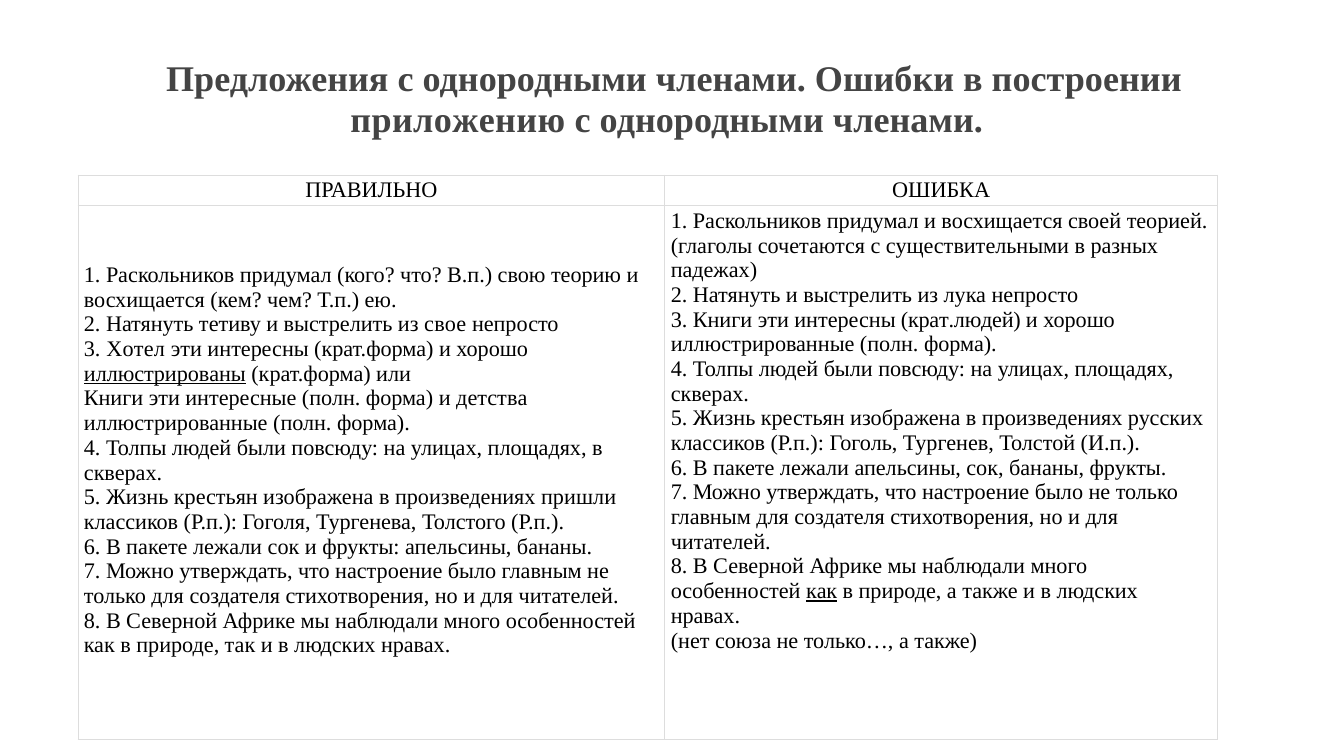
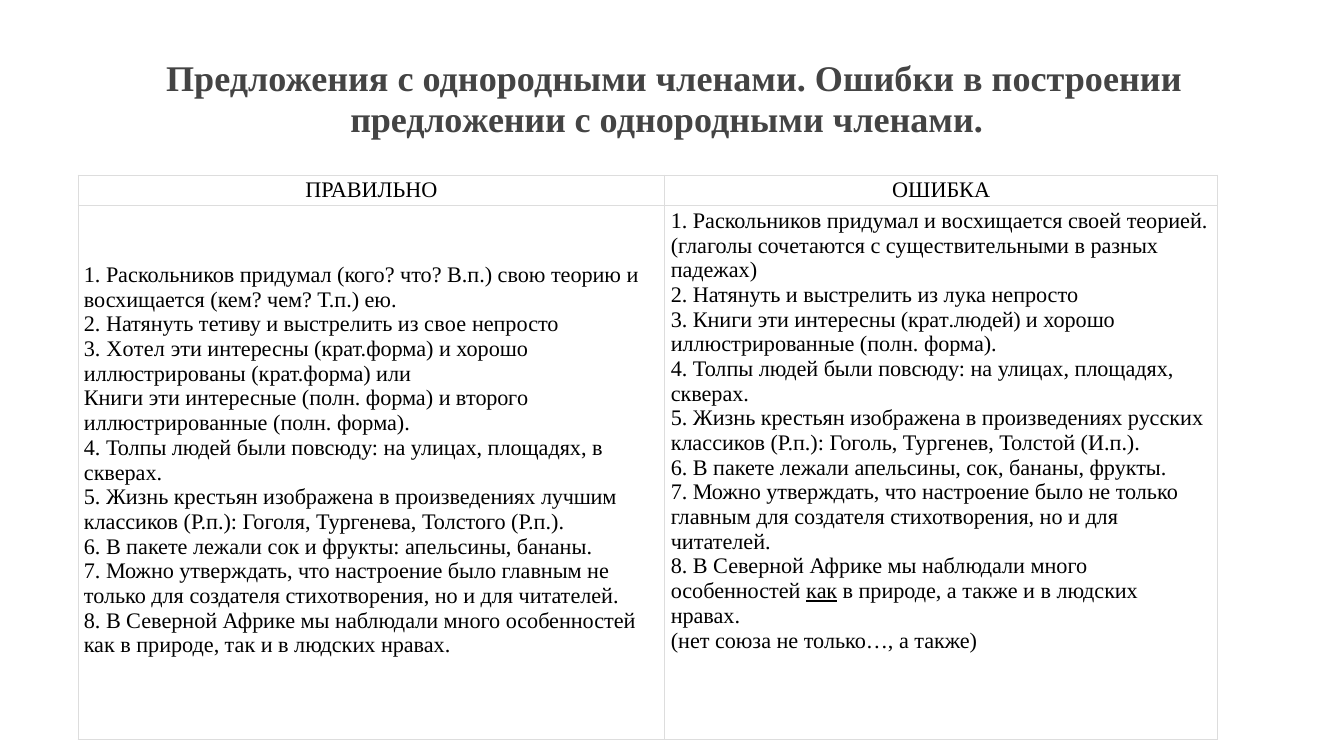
приложению: приложению -> предложении (458, 120)
иллюстрированы underline: present -> none (165, 374)
детства: детства -> второго (492, 399)
пришли: пришли -> лучшим (579, 498)
